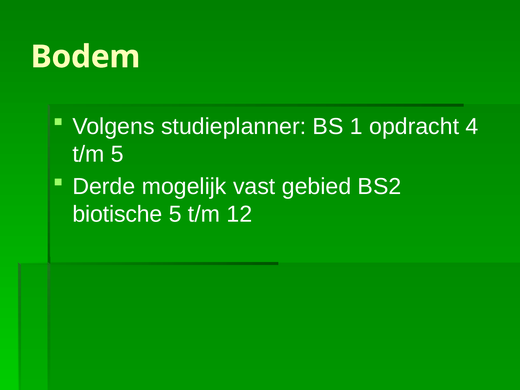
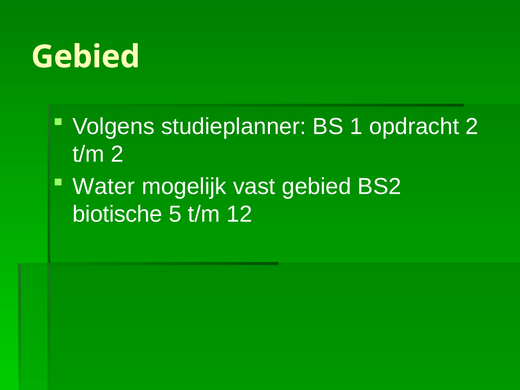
Bodem: Bodem -> Gebied (86, 57)
opdracht 4: 4 -> 2 (472, 126)
t/m 5: 5 -> 2 (117, 154)
Derde: Derde -> Water (104, 187)
